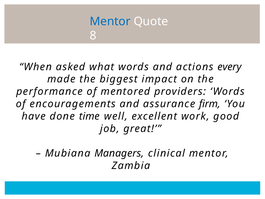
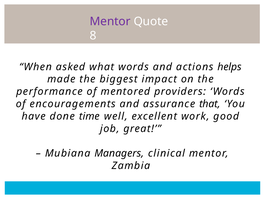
Mentor colour: blue -> purple (110, 21)
every: every -> helps (230, 67)
firm: firm -> that (210, 104)
